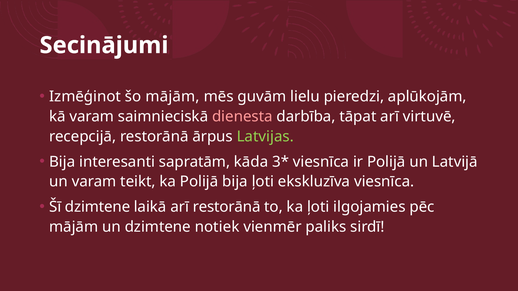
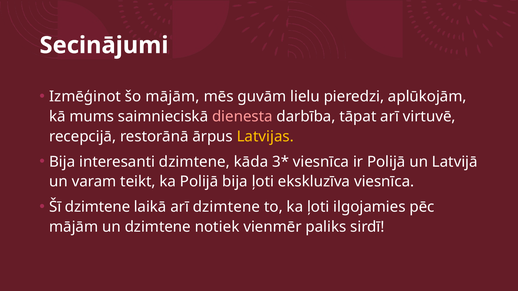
kā varam: varam -> mums (92, 117)
Latvijas colour: light green -> yellow (265, 137)
interesanti sapratām: sapratām -> dzimtene (194, 162)
arī restorānā: restorānā -> dzimtene (226, 207)
